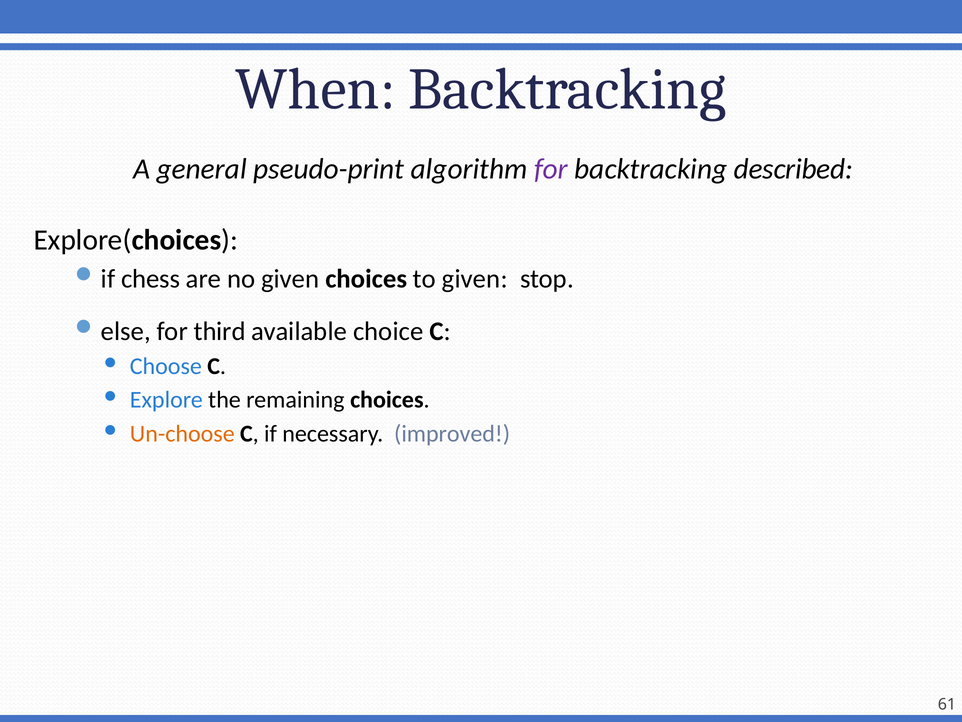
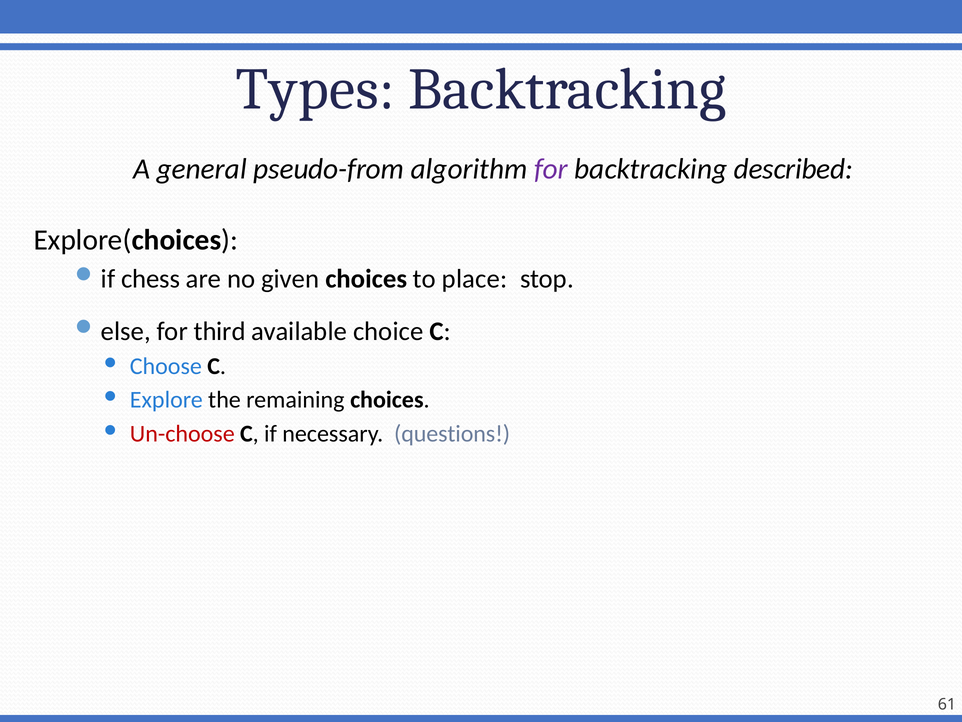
When: When -> Types (315, 89)
pseudo-print: pseudo-print -> pseudo-from (329, 169)
to given: given -> place (475, 279)
Un-choose colour: orange -> red (182, 433)
improved: improved -> questions (452, 433)
